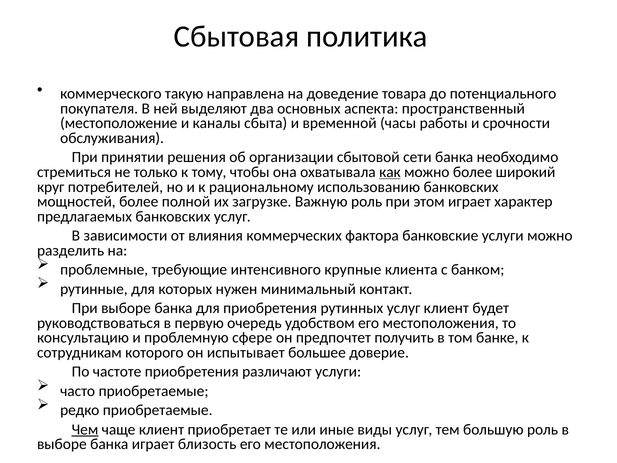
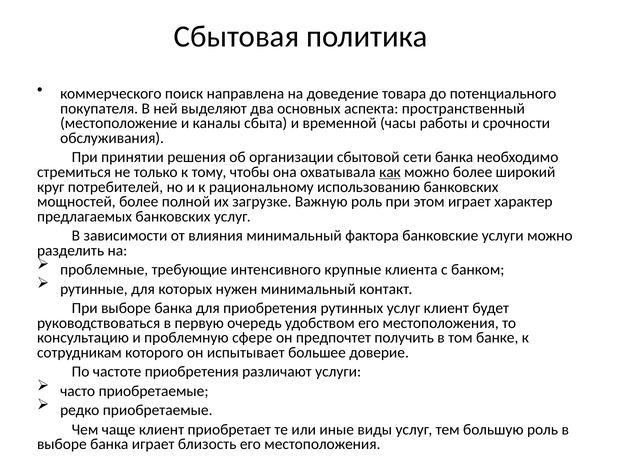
такую: такую -> поиск (184, 94)
влияния коммерческих: коммерческих -> минимальный (294, 236)
Чем underline: present -> none (85, 429)
